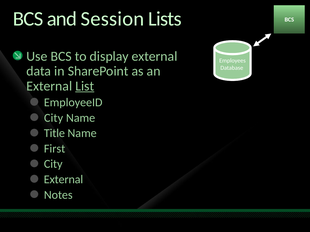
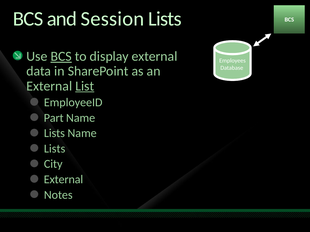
BCS underline: none -> present (61, 56)
City: City -> Part (54, 118)
Title: Title -> Lists (54, 133)
First: First -> Lists (55, 149)
